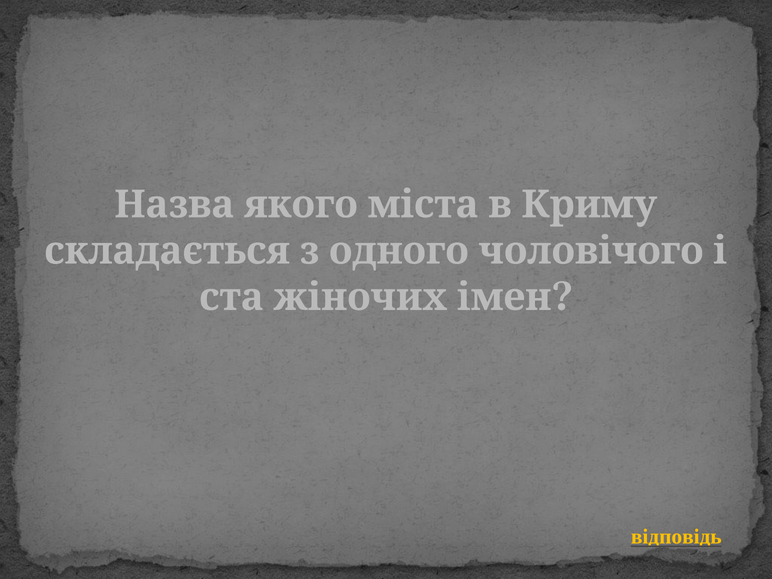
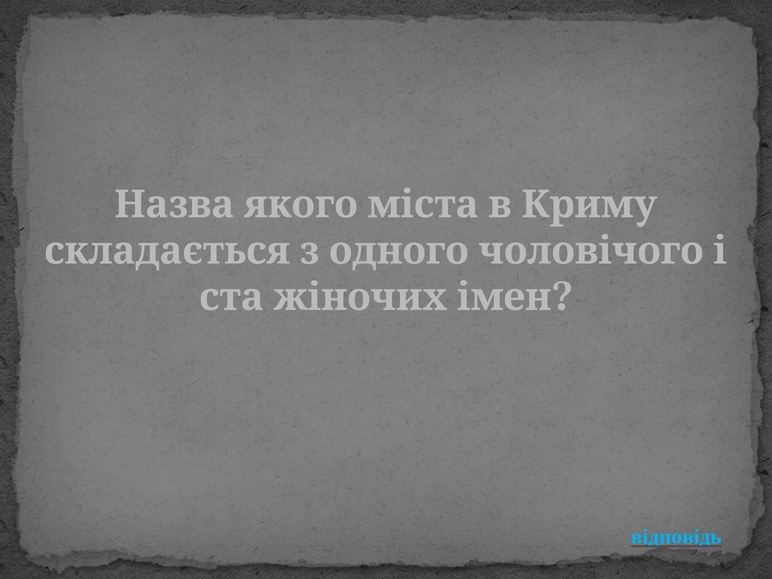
відповідь colour: yellow -> light blue (676, 537)
